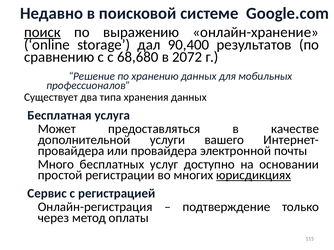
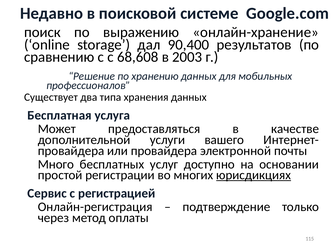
поиск underline: present -> none (42, 32)
68,680: 68,680 -> 68,608 (138, 57)
2072: 2072 -> 2003 (187, 57)
